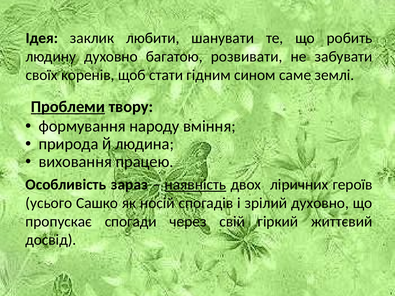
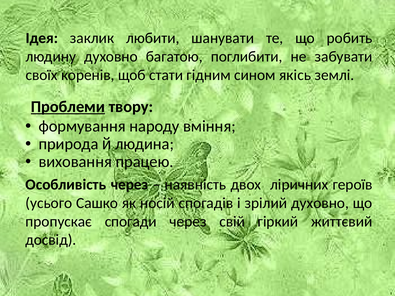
розвивати: розвивати -> поглибити (247, 57)
саме: саме -> якісь (295, 75)
Особливість зараз: зараз -> через (129, 185)
наявність underline: present -> none (195, 185)
